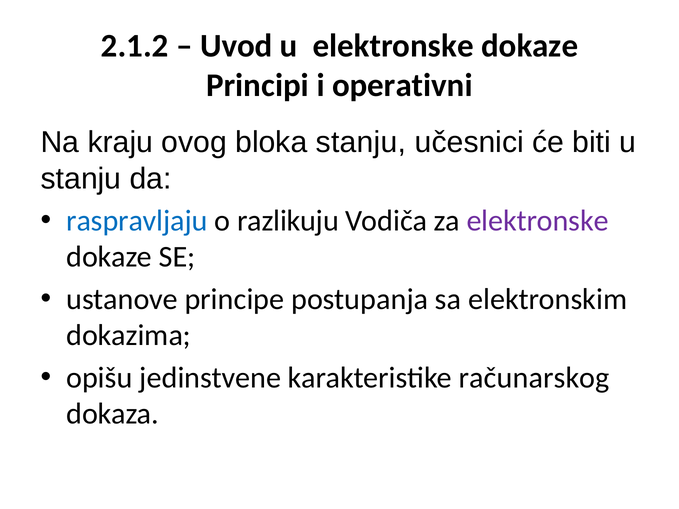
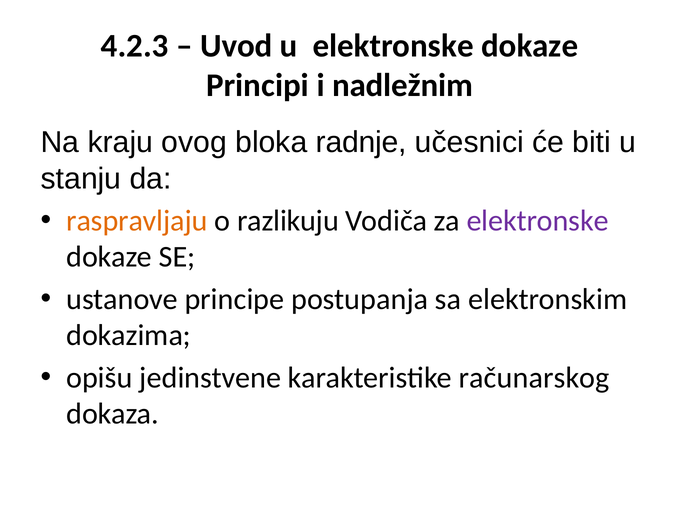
2.1.2: 2.1.2 -> 4.2.3 (135, 46)
operativni: operativni -> nadležnim (402, 86)
bloka stanju: stanju -> radnje (361, 142)
raspravljaju colour: blue -> orange (137, 221)
